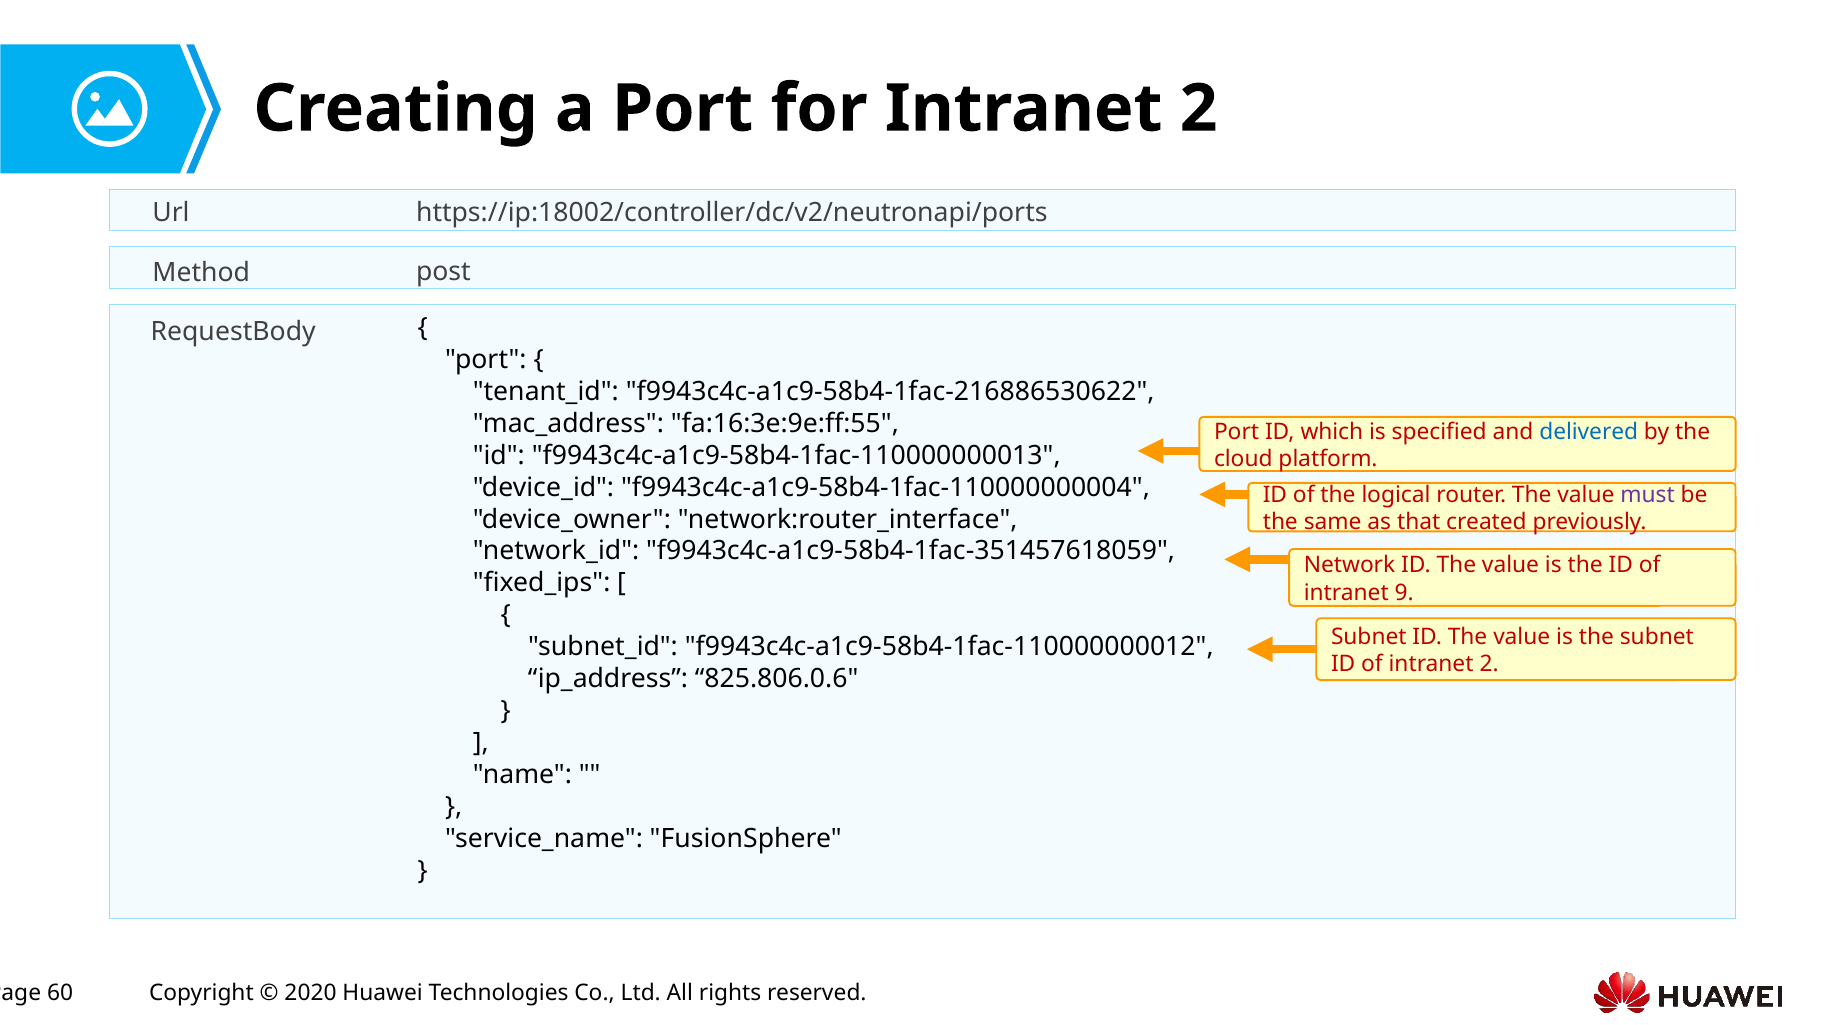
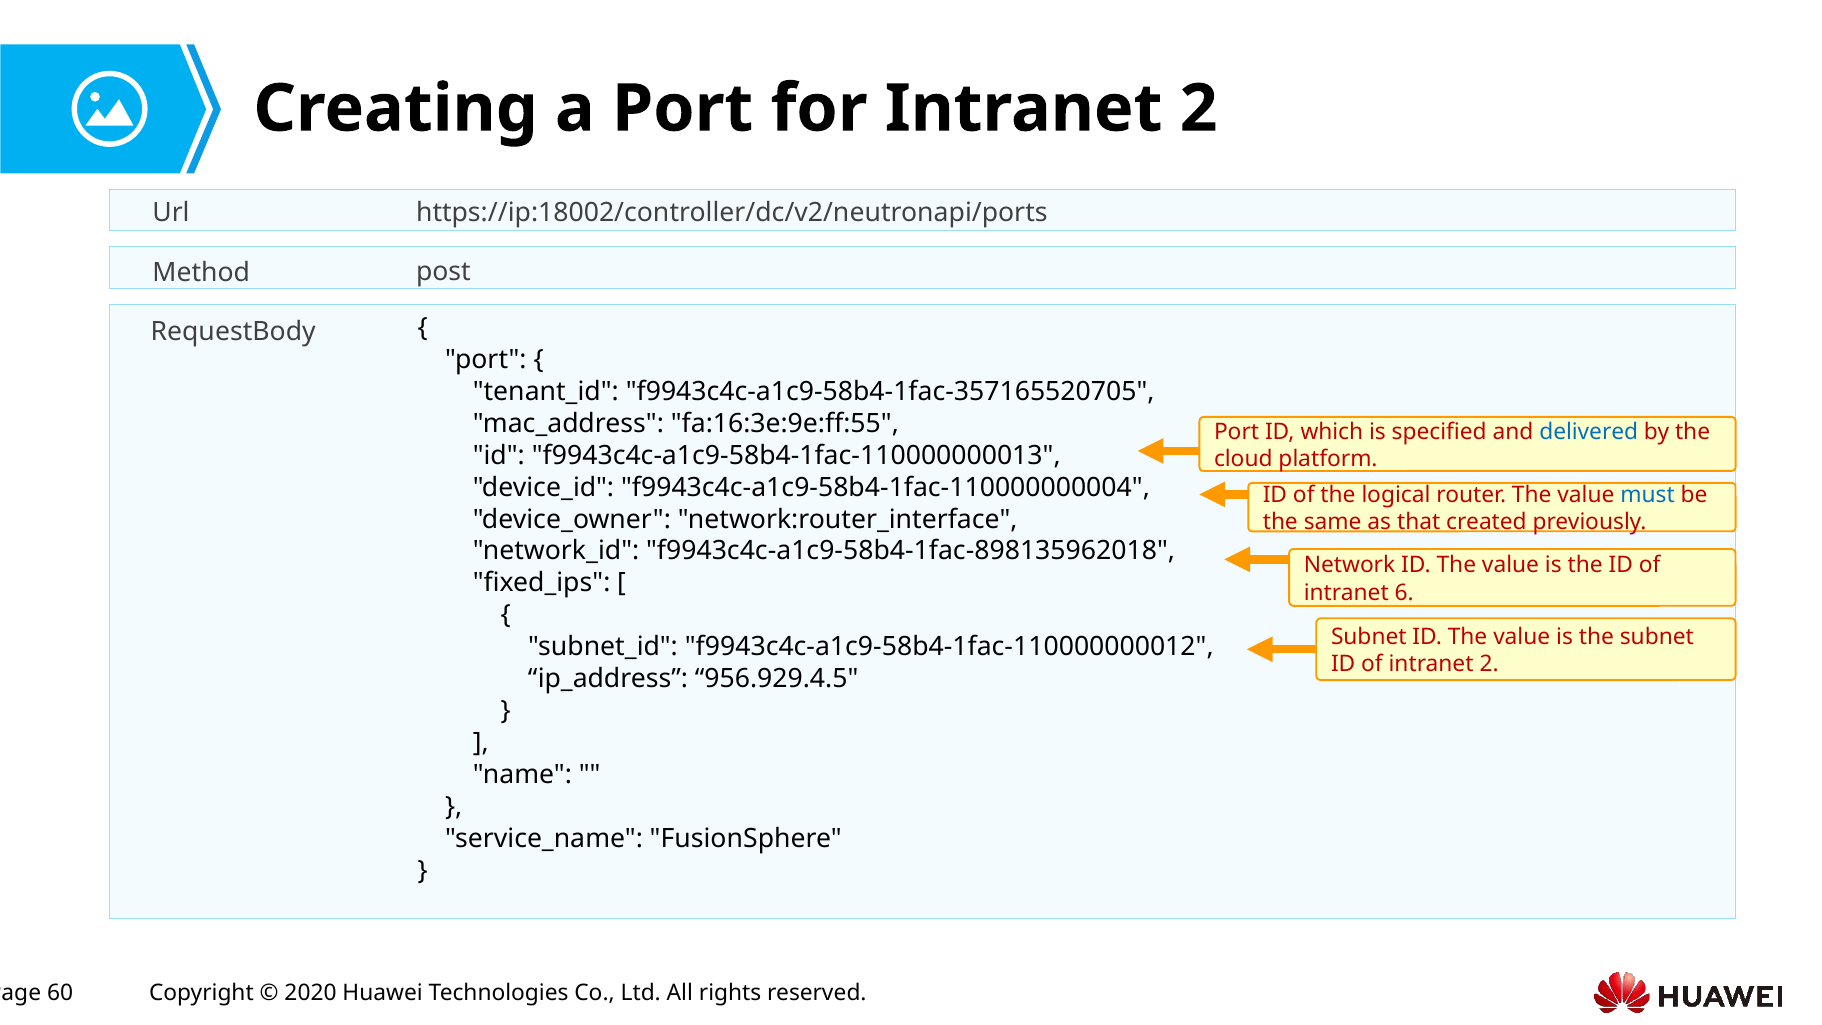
f9943c4c-a1c9-58b4-1fac-216886530622: f9943c4c-a1c9-58b4-1fac-216886530622 -> f9943c4c-a1c9-58b4-1fac-357165520705 (890, 392)
must colour: purple -> blue (1648, 495)
f9943c4c-a1c9-58b4-1fac-351457618059: f9943c4c-a1c9-58b4-1fac-351457618059 -> f9943c4c-a1c9-58b4-1fac-898135962018 (911, 551)
9: 9 -> 6 (1404, 593)
825.806.0.6: 825.806.0.6 -> 956.929.4.5 (777, 679)
